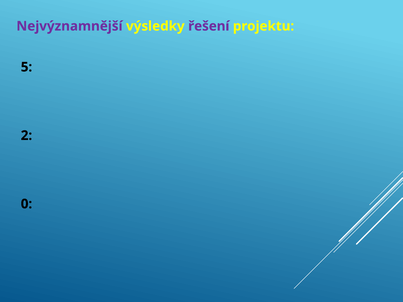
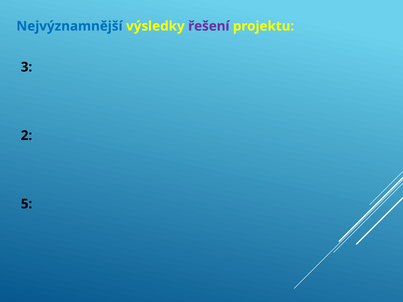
Nejvýznamnější colour: purple -> blue (69, 26)
5: 5 -> 3 (26, 67)
0: 0 -> 5 (26, 204)
